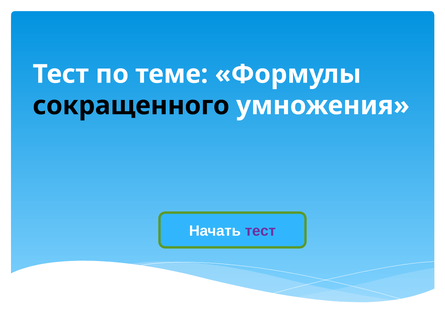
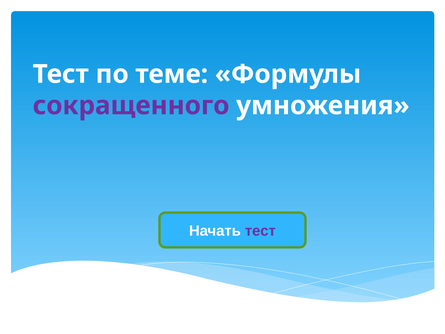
сокращенного colour: black -> purple (131, 105)
